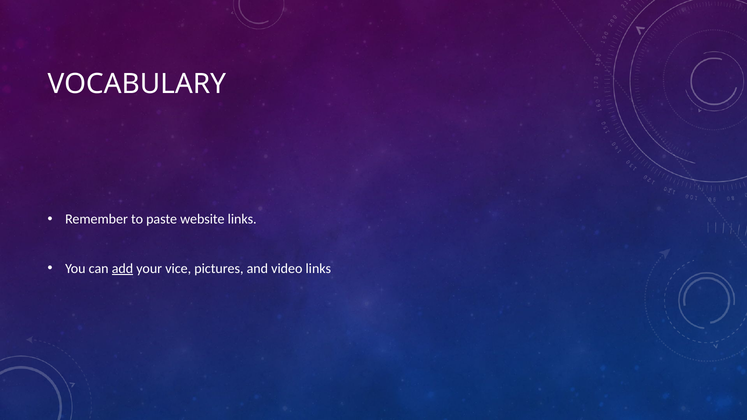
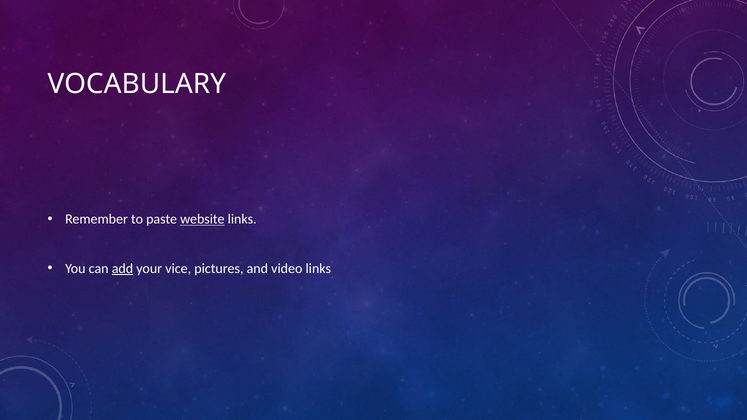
website underline: none -> present (202, 219)
